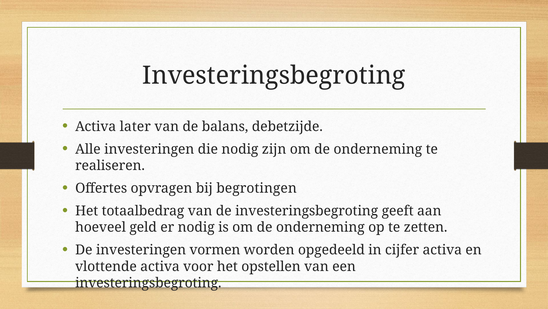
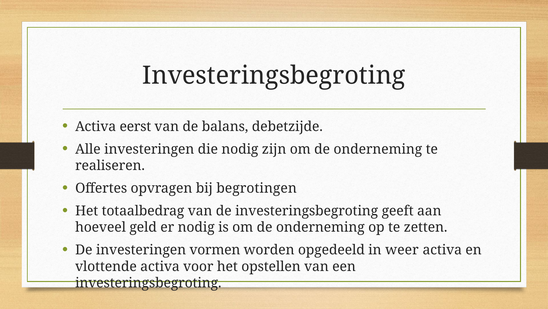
later: later -> eerst (135, 126)
cijfer: cijfer -> weer (402, 249)
